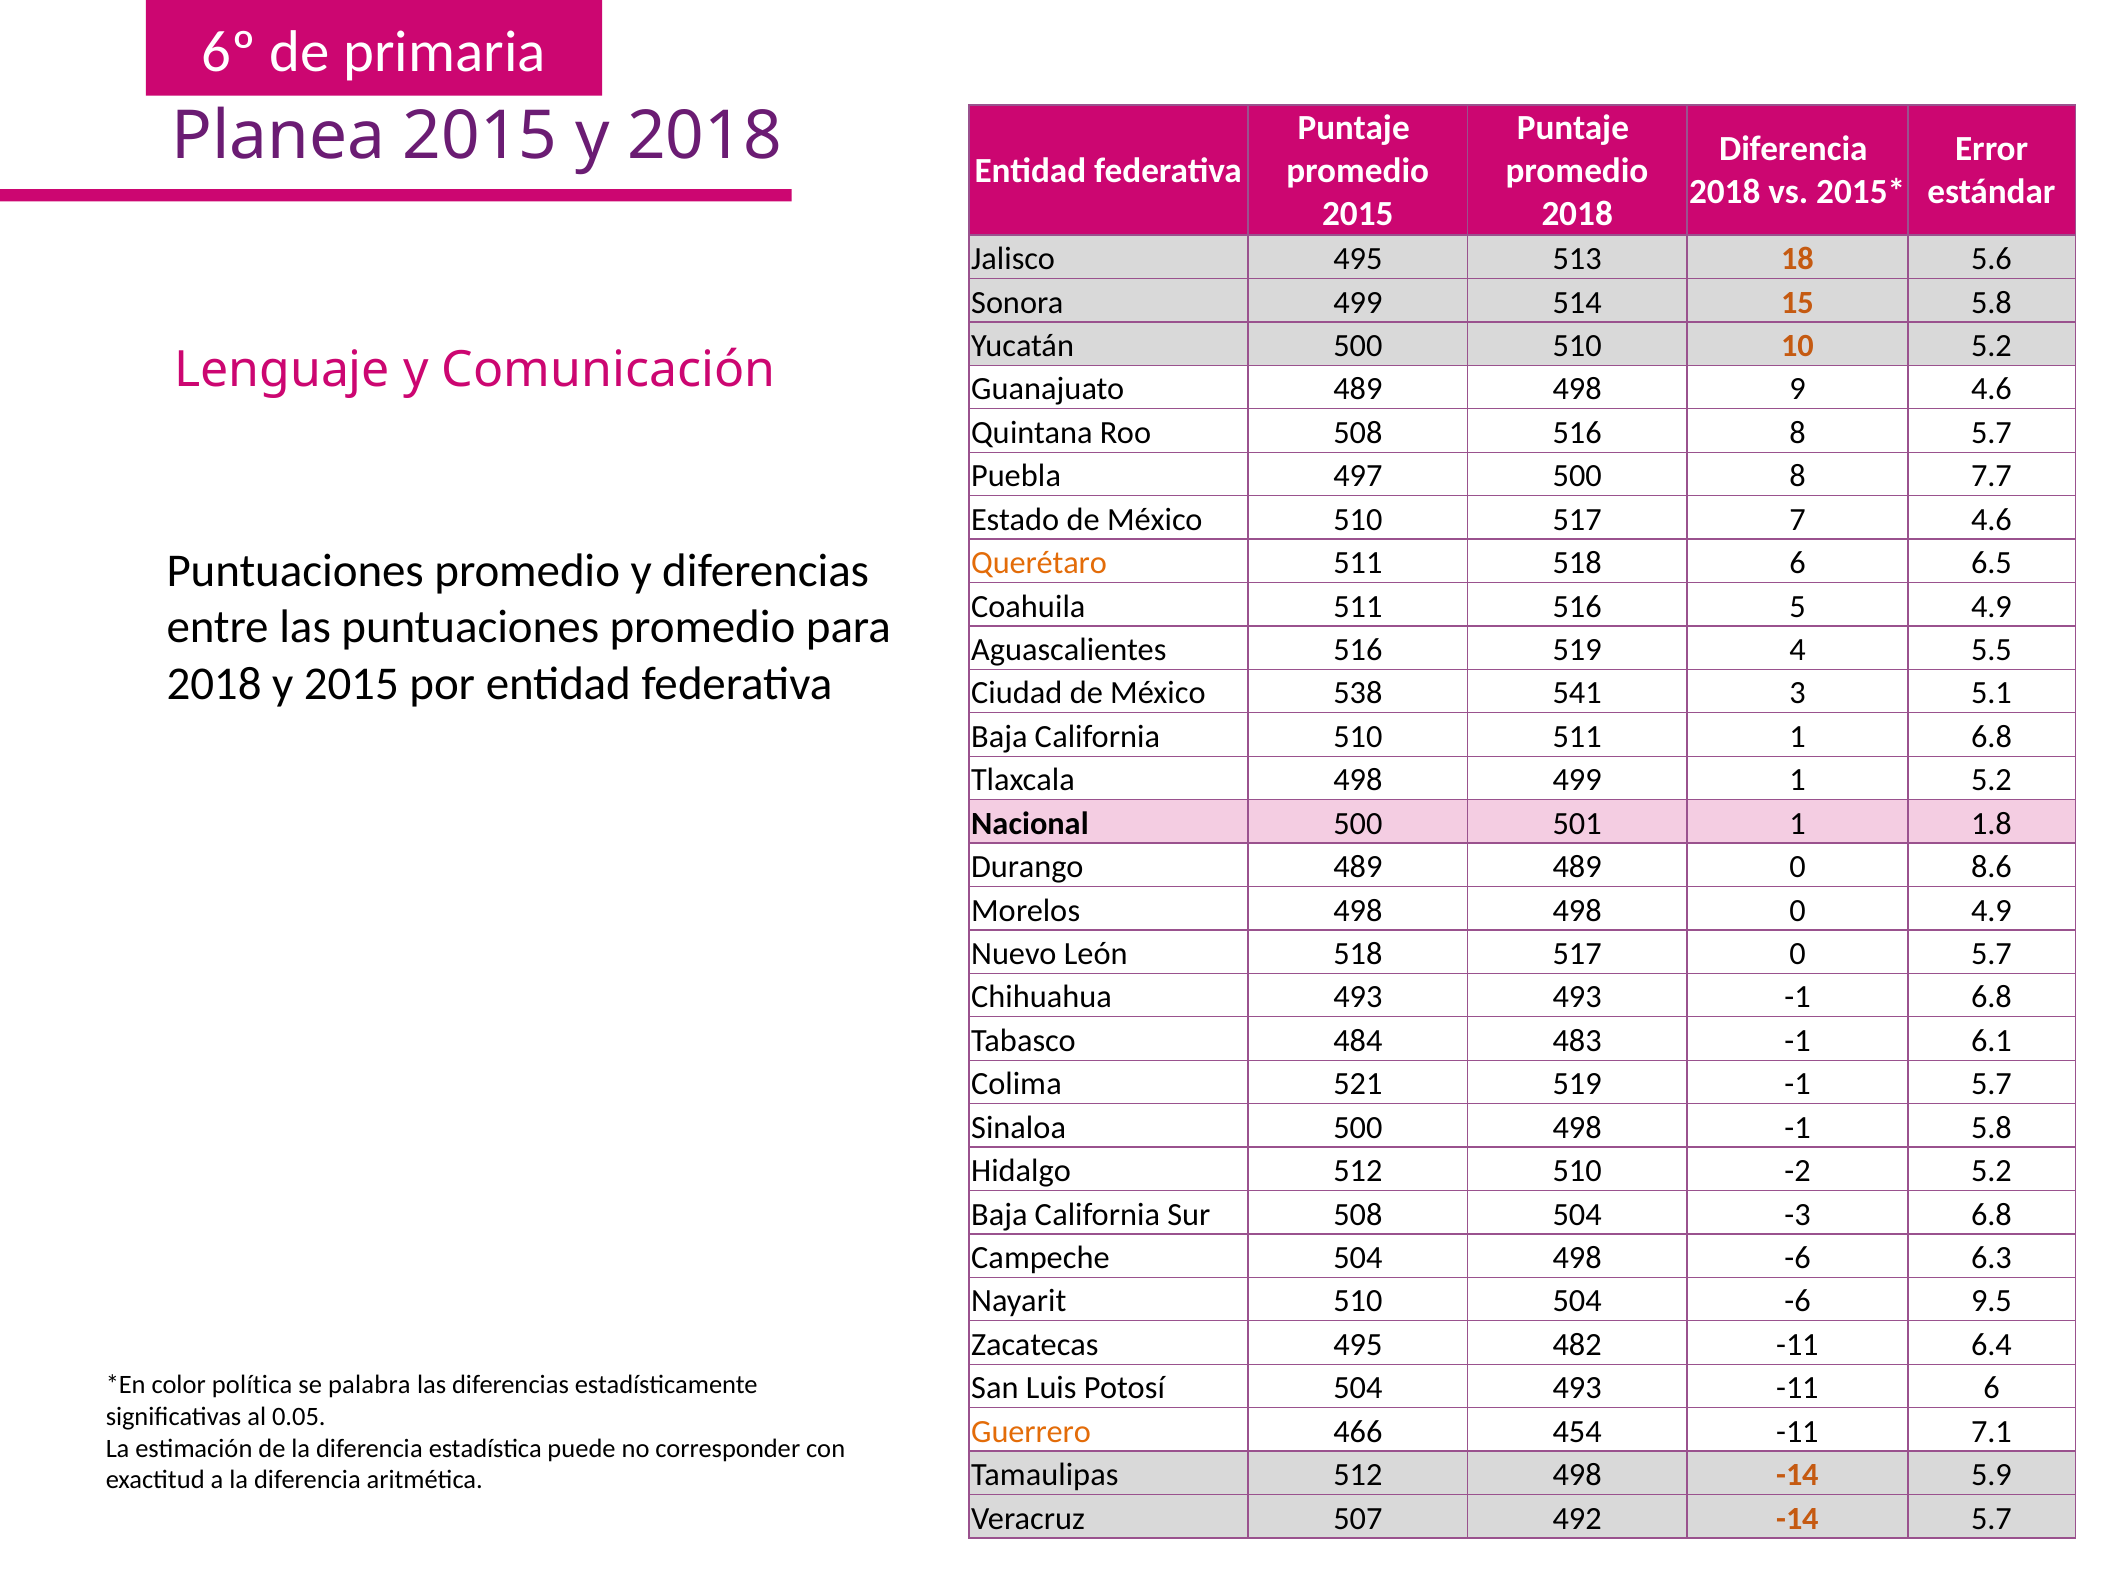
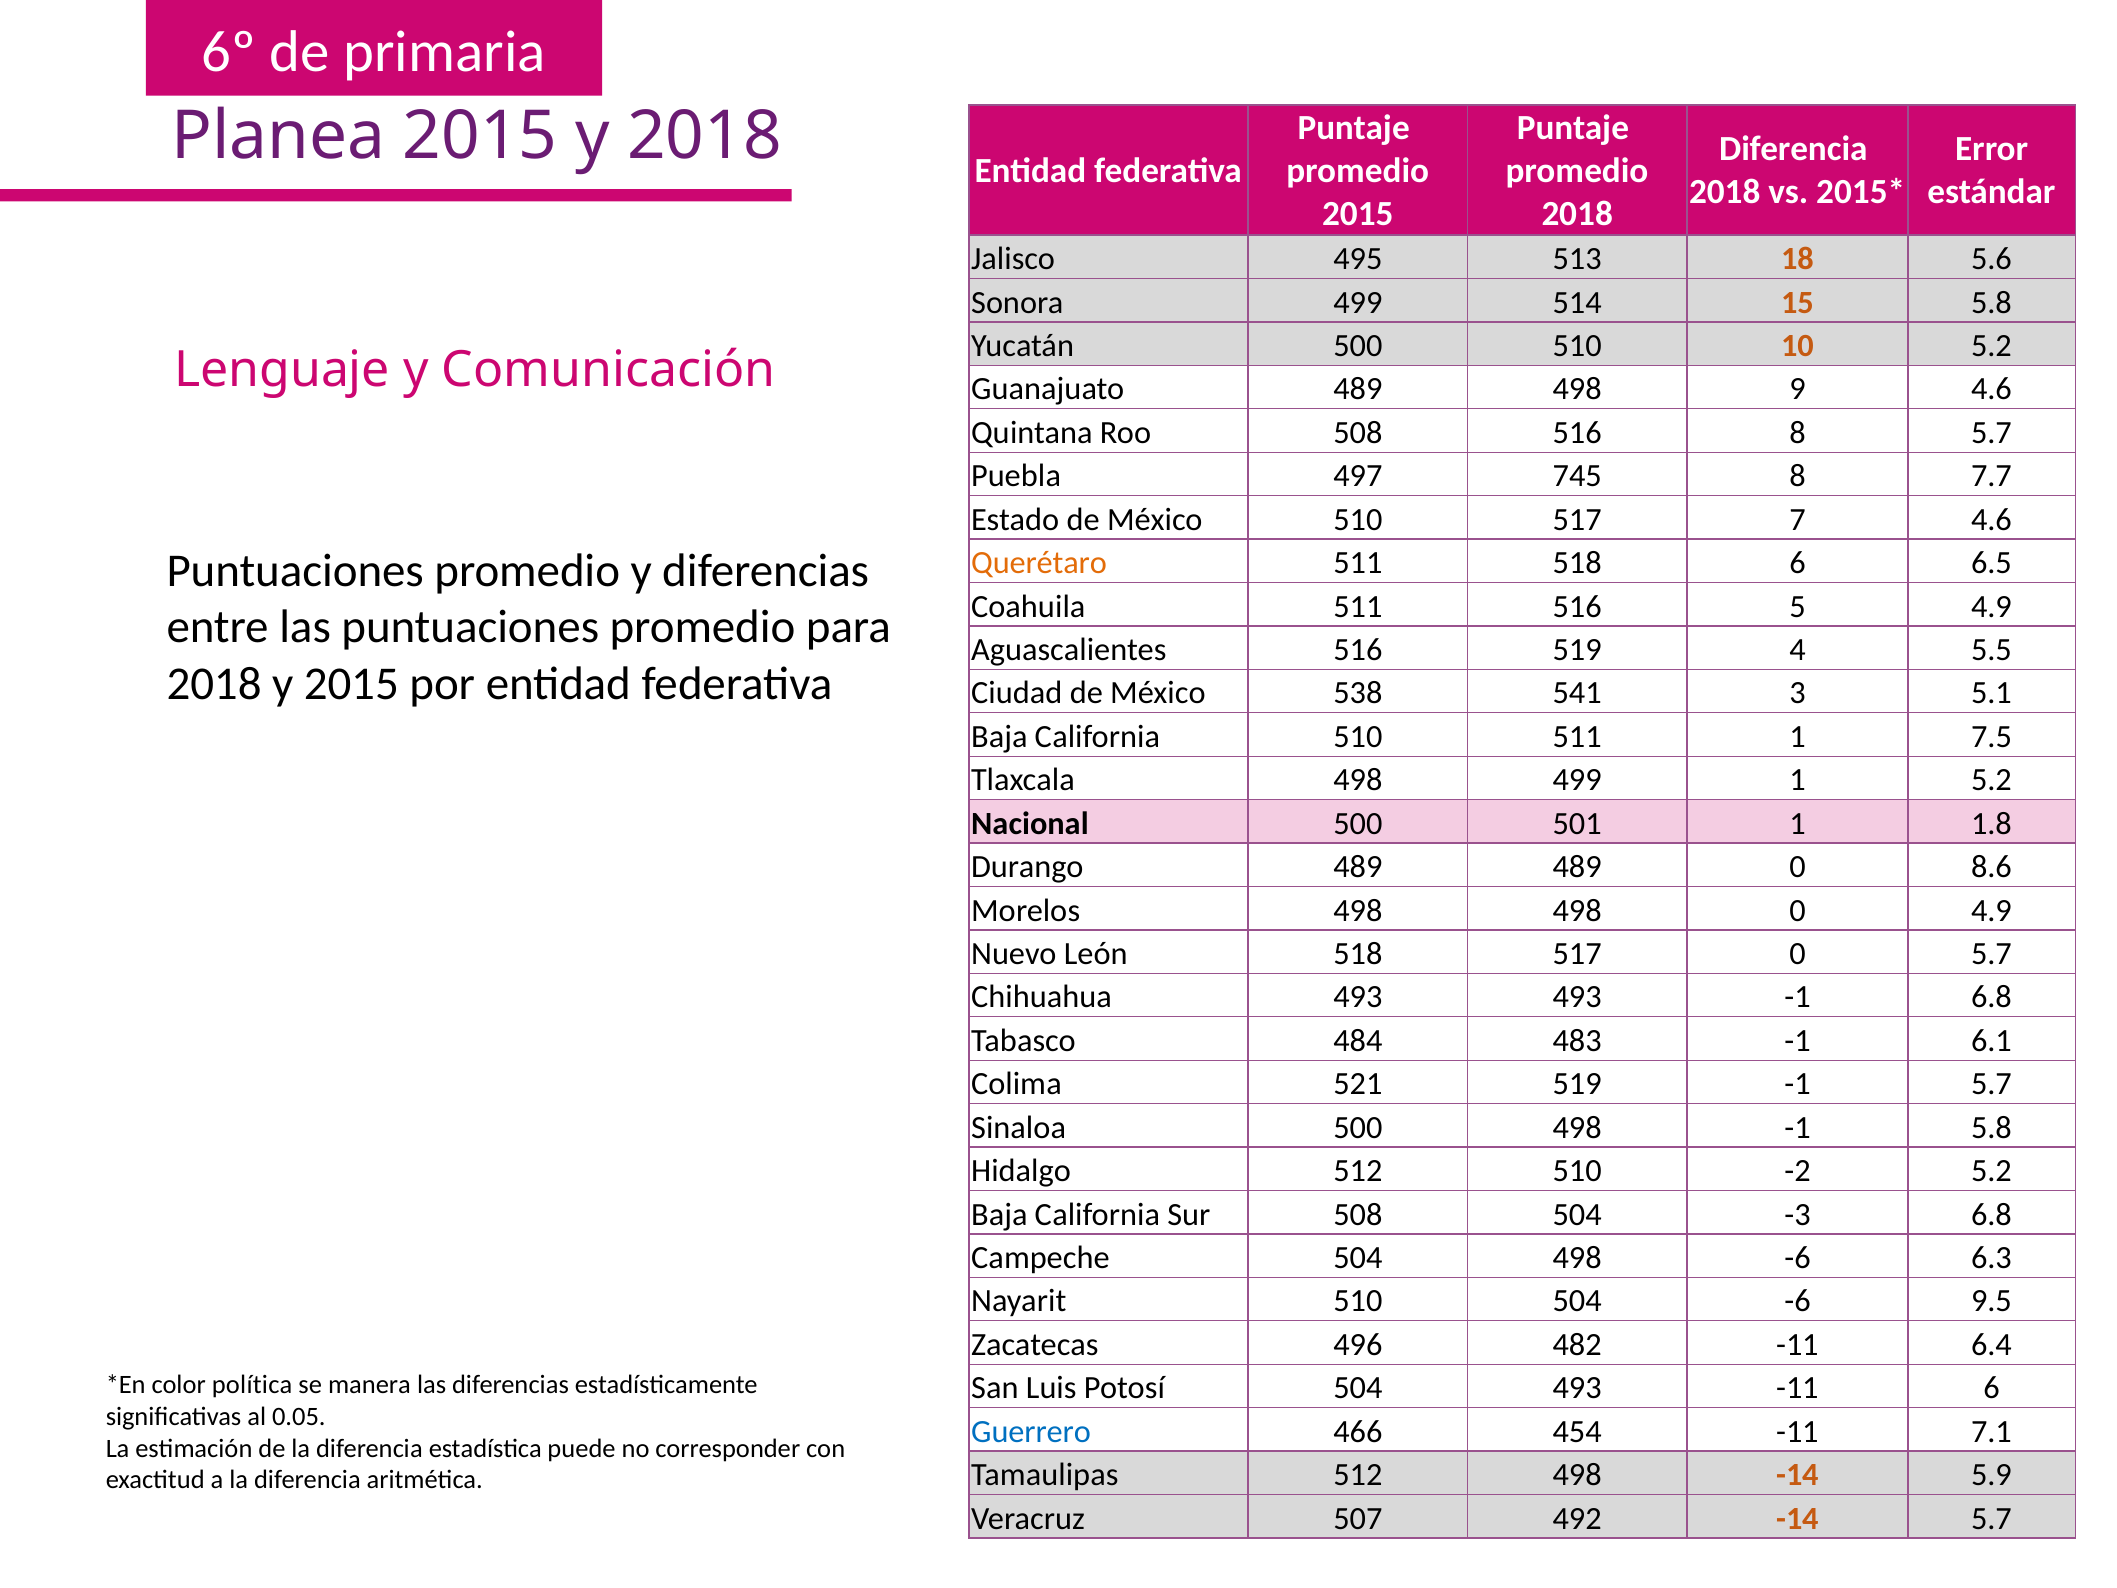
497 500: 500 -> 745 (1577, 476)
1 6.8: 6.8 -> 7.5 (1992, 737)
Zacatecas 495: 495 -> 496 (1358, 1345)
palabra: palabra -> manera (369, 1384)
Guerrero colour: orange -> blue (1031, 1431)
